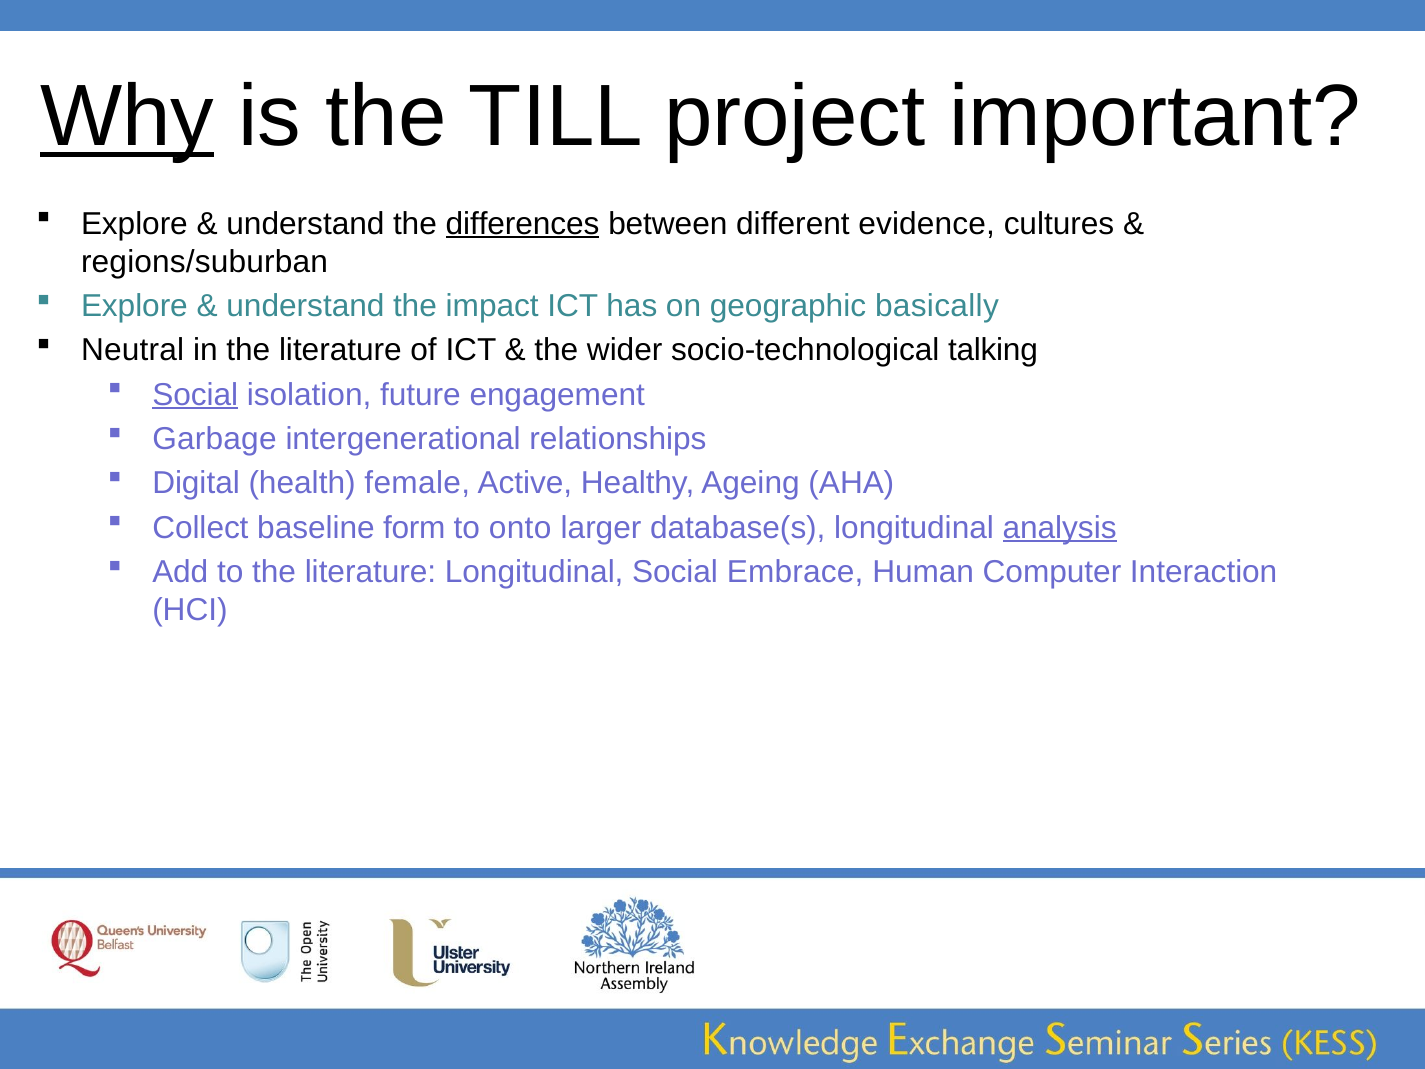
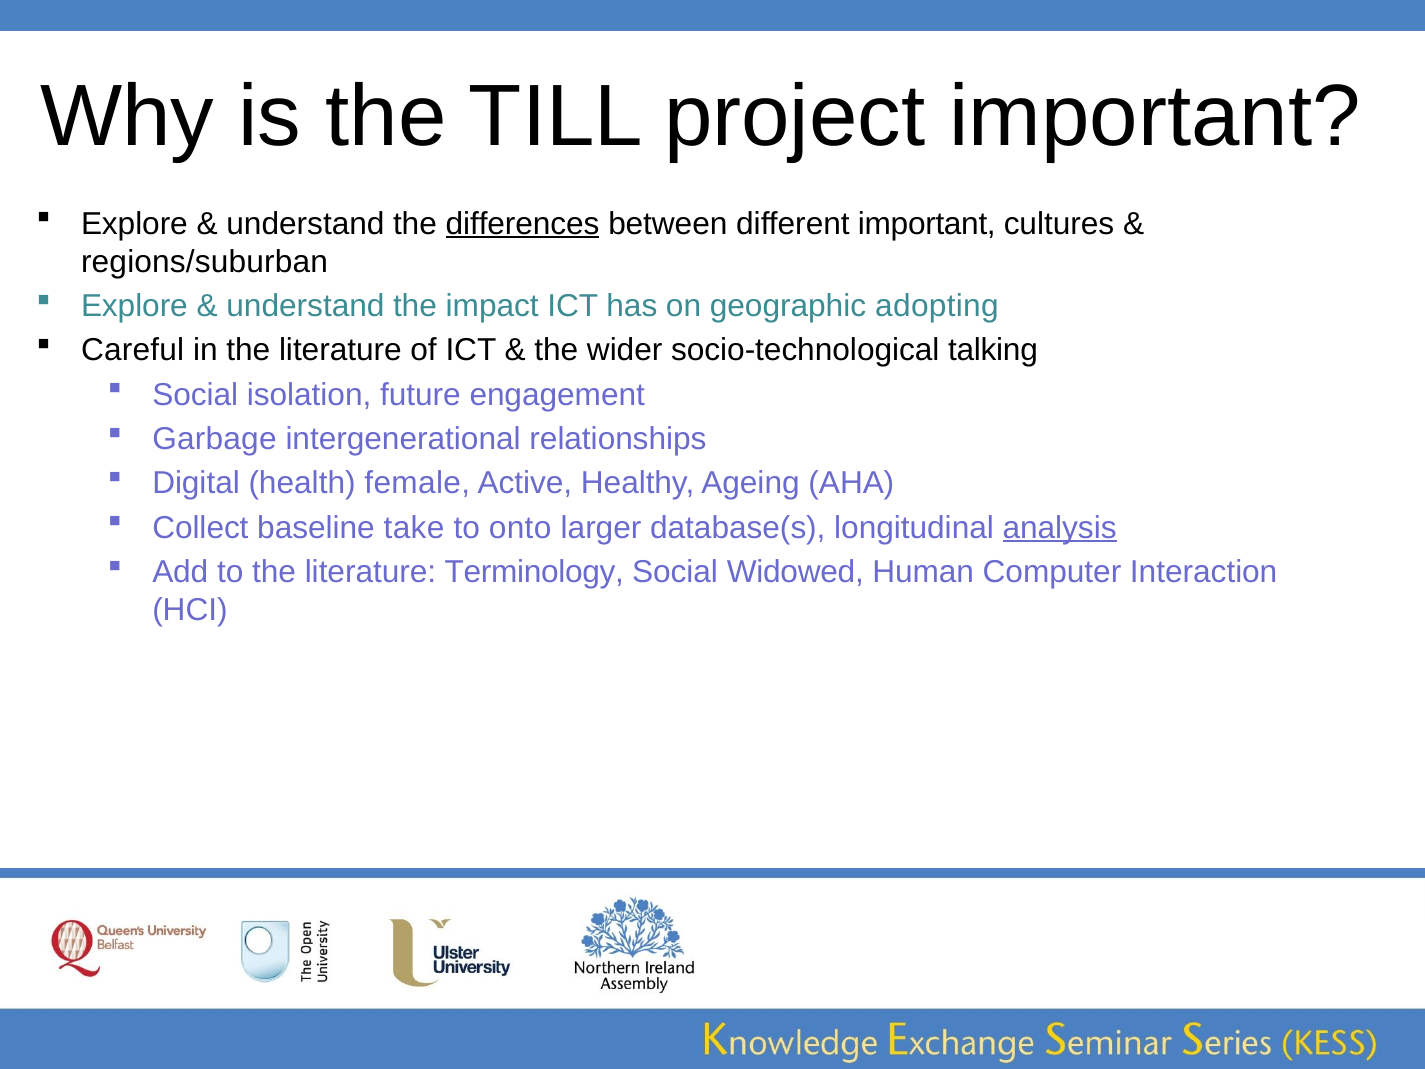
Why underline: present -> none (127, 117)
different evidence: evidence -> important (927, 224)
basically: basically -> adopting (937, 306)
Neutral: Neutral -> Careful (133, 350)
Social underline: present -> none (195, 395)
form: form -> take (414, 528)
literature Longitudinal: Longitudinal -> Terminology (534, 572)
Embrace: Embrace -> Widowed (795, 572)
